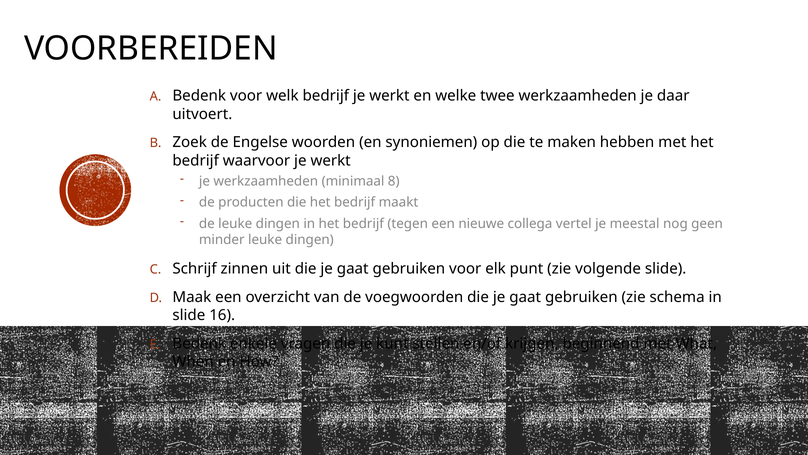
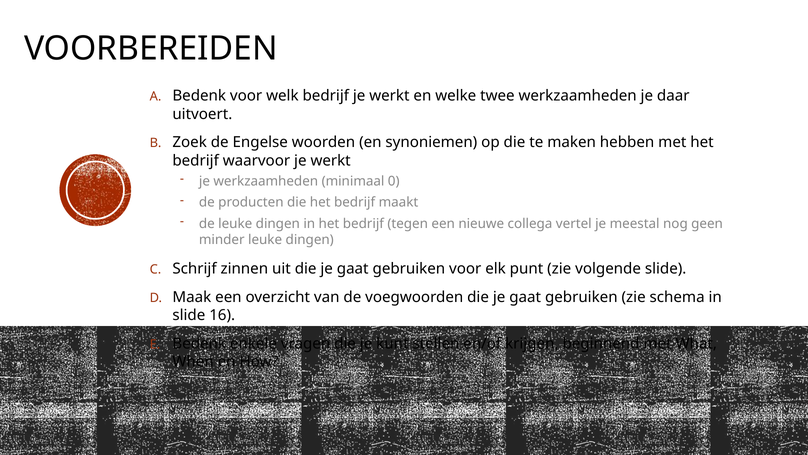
8: 8 -> 0 (394, 181)
